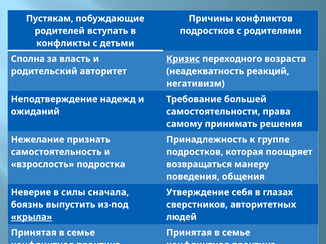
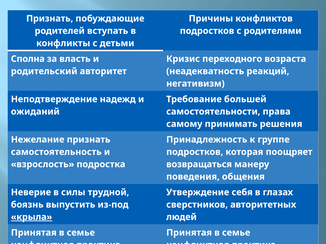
Пустякам: Пустякам -> Признать (50, 19)
Кризис underline: present -> none (183, 59)
сначала: сначала -> трудной (108, 193)
